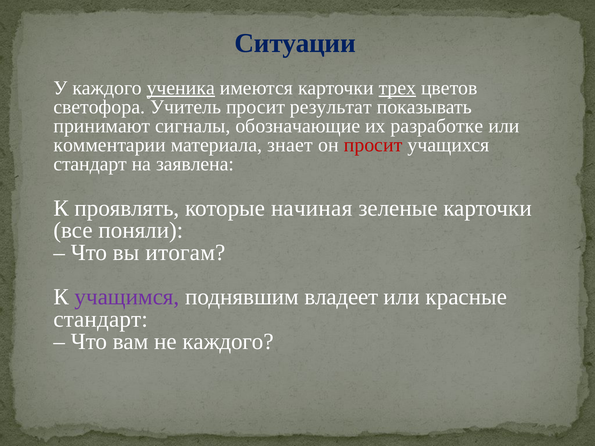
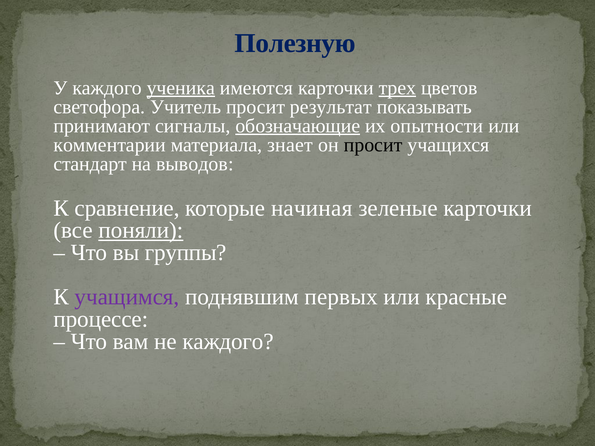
Ситуации: Ситуации -> Полезную (295, 43)
обозначающие underline: none -> present (298, 126)
разработке: разработке -> опытности (437, 126)
просит colour: red -> black (373, 145)
заявлена: заявлена -> выводов (195, 164)
проявлять: проявлять -> сравнение (127, 208)
поняли underline: none -> present (141, 230)
итогам: итогам -> группы (186, 253)
владеет: владеет -> первых (341, 297)
стандарт: стандарт -> процессе (101, 319)
